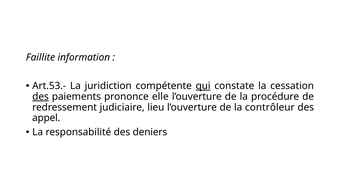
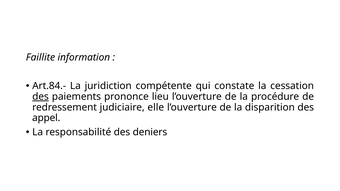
Art.53.‐: Art.53.‐ -> Art.84.‐ (49, 86)
qui underline: present -> none (203, 86)
elle: elle -> lieu (160, 97)
lieu: lieu -> elle (156, 107)
contrôleur: contrôleur -> disparition (270, 107)
